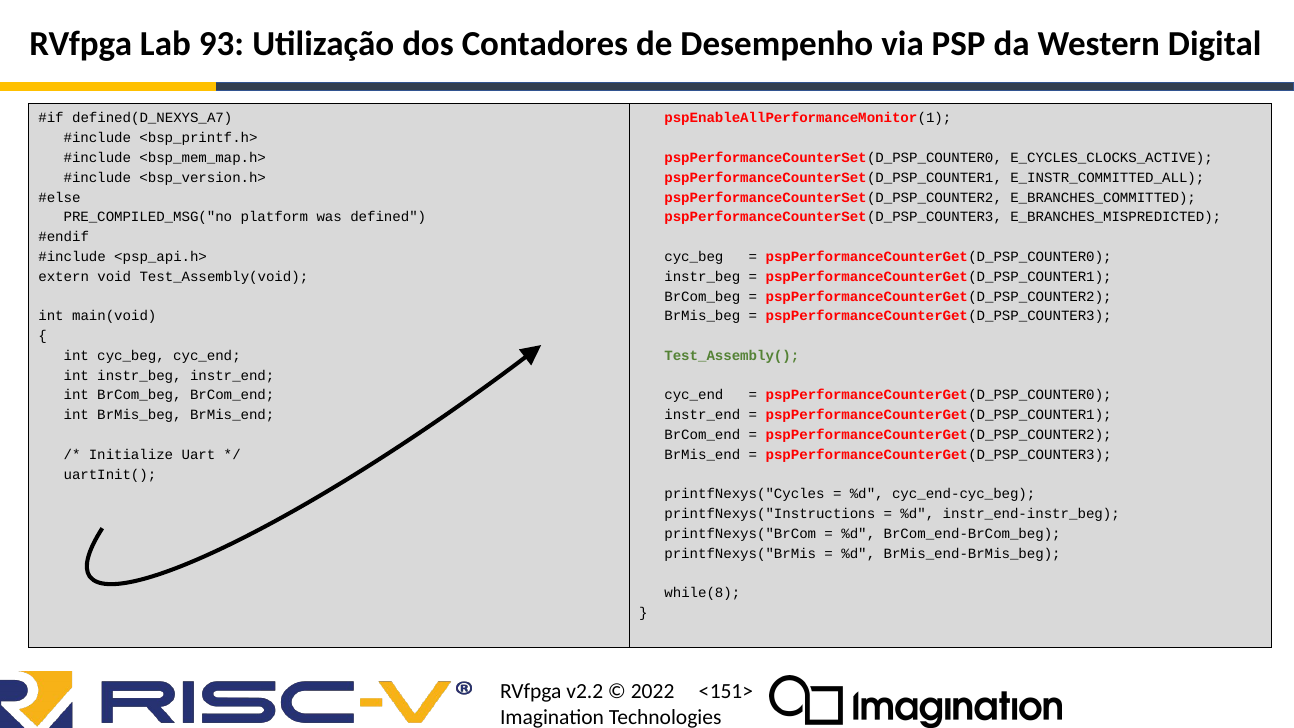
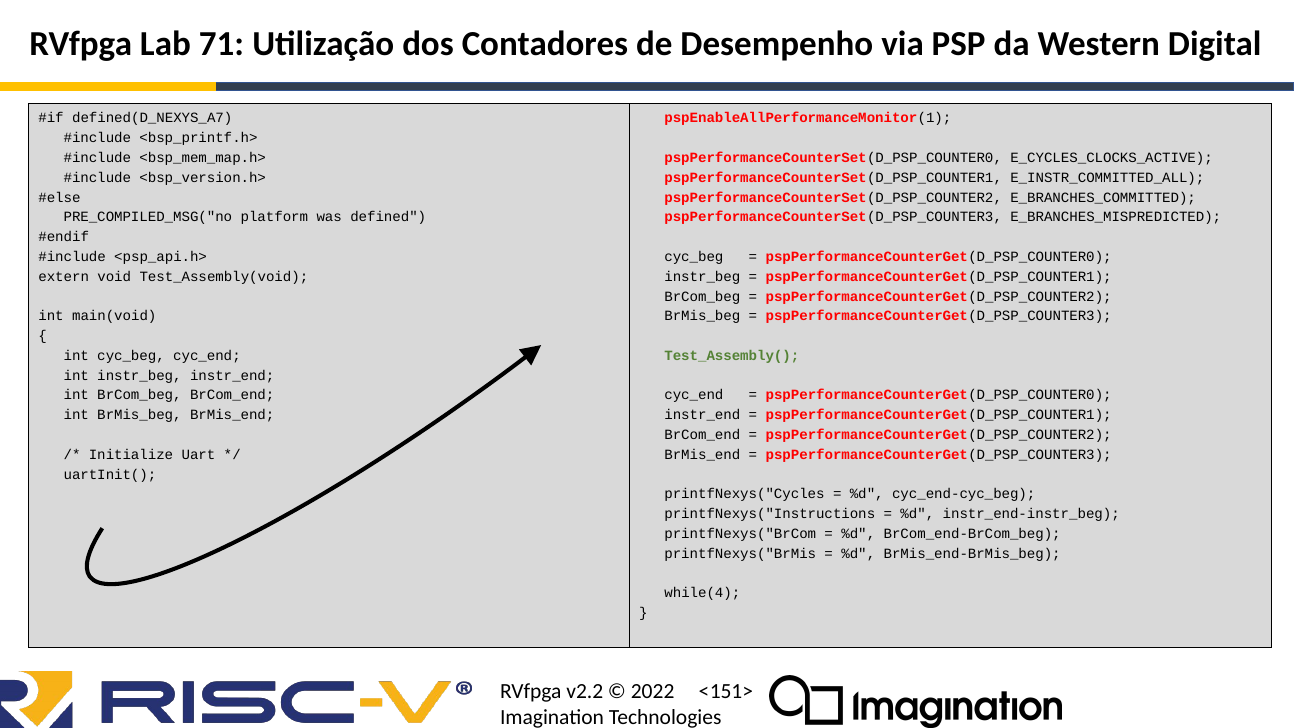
93: 93 -> 71 (221, 44)
while(8: while(8 -> while(4 (702, 593)
